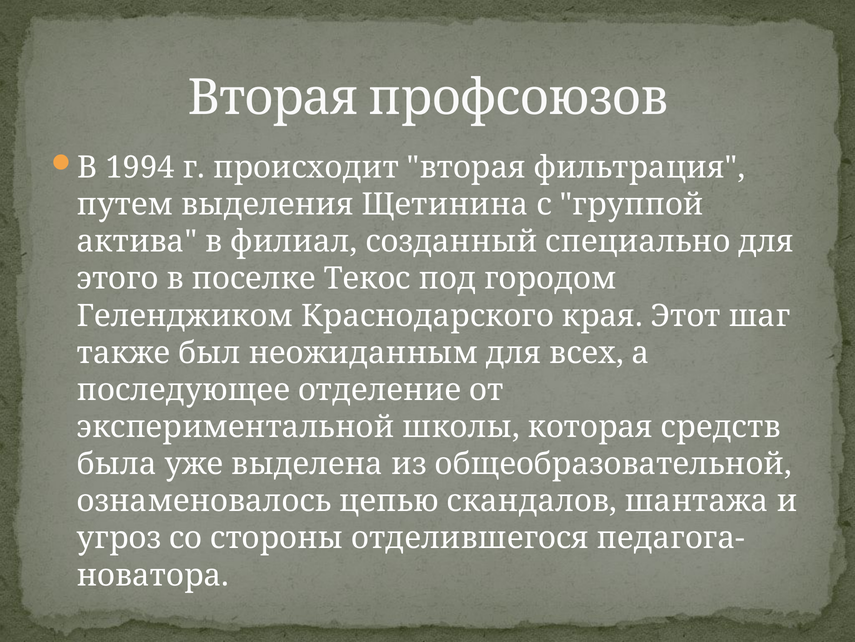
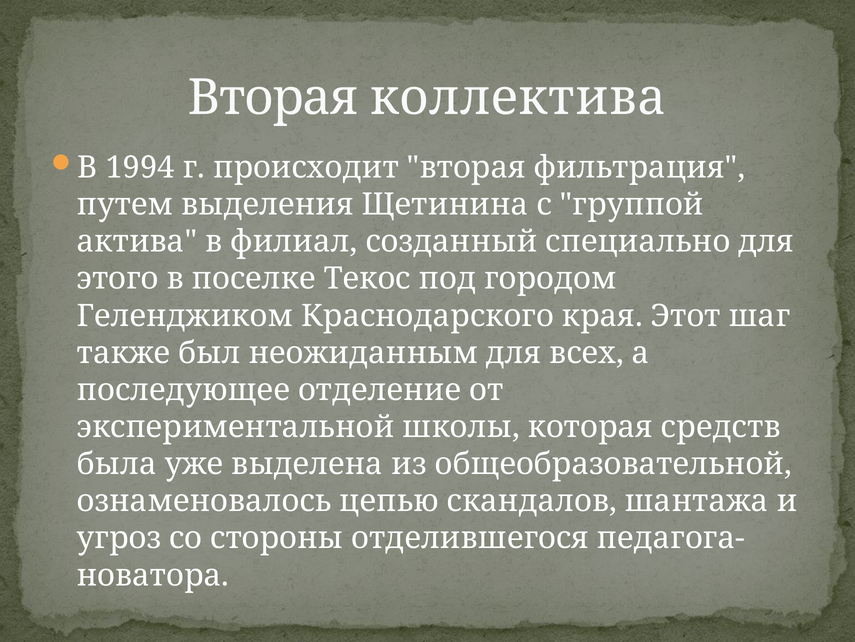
профсоюзов: профсоюзов -> коллектива (518, 98)
